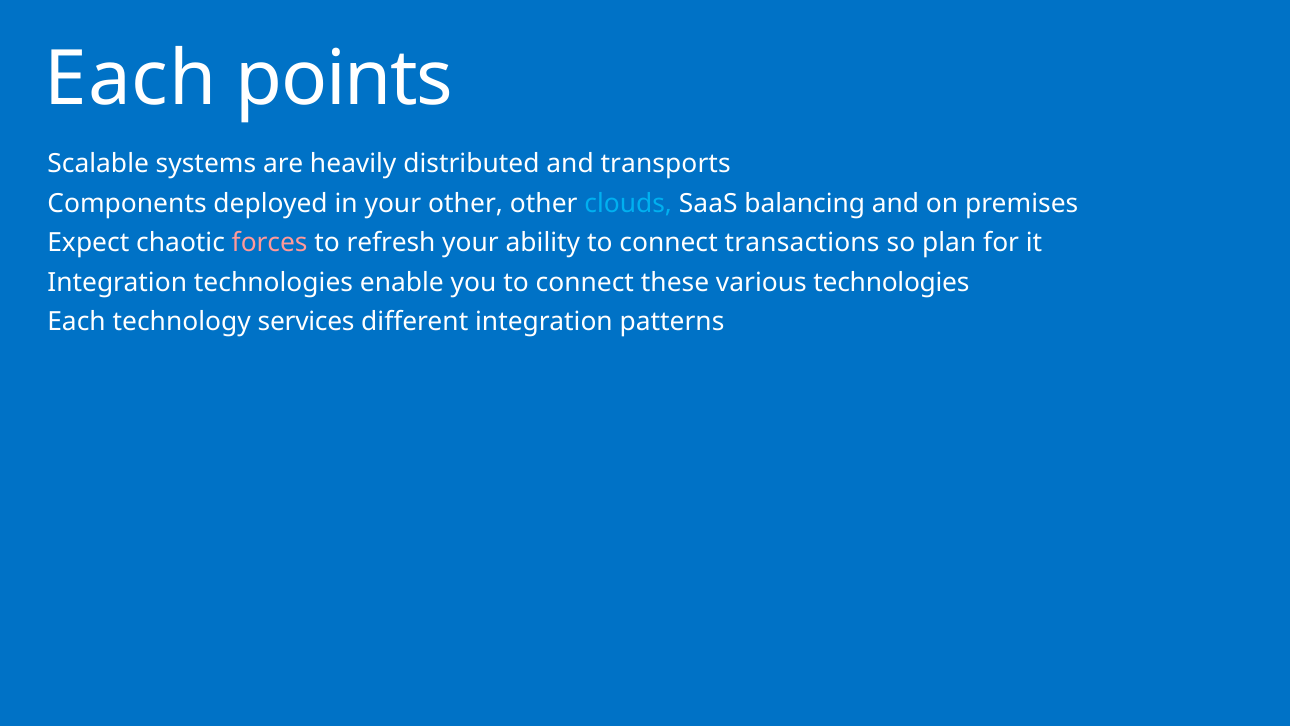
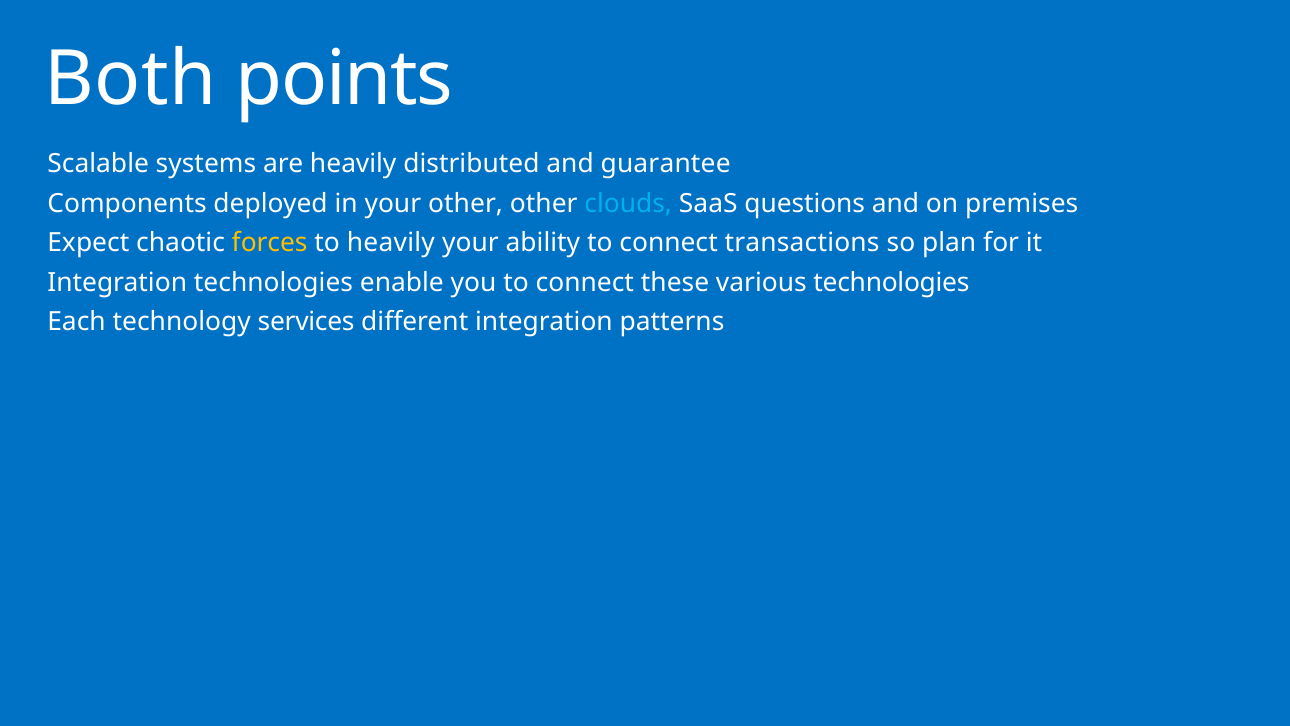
Each: Each -> Both (131, 79)
transports: transports -> guarantee (666, 164)
balancing: balancing -> questions (805, 203)
forces colour: pink -> yellow (270, 243)
to refresh: refresh -> heavily (391, 243)
